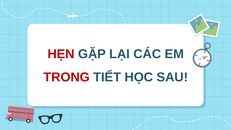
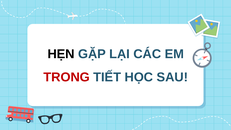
HẸN colour: red -> black (61, 54)
